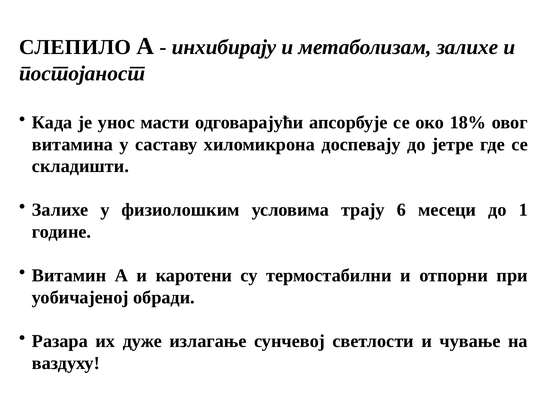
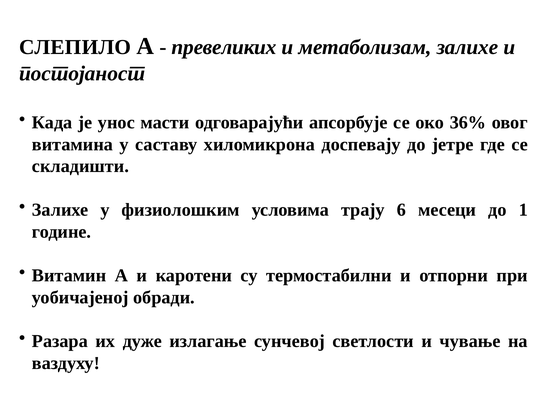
инхибирају: инхибирају -> превеликих (224, 47)
18%: 18% -> 36% (468, 123)
